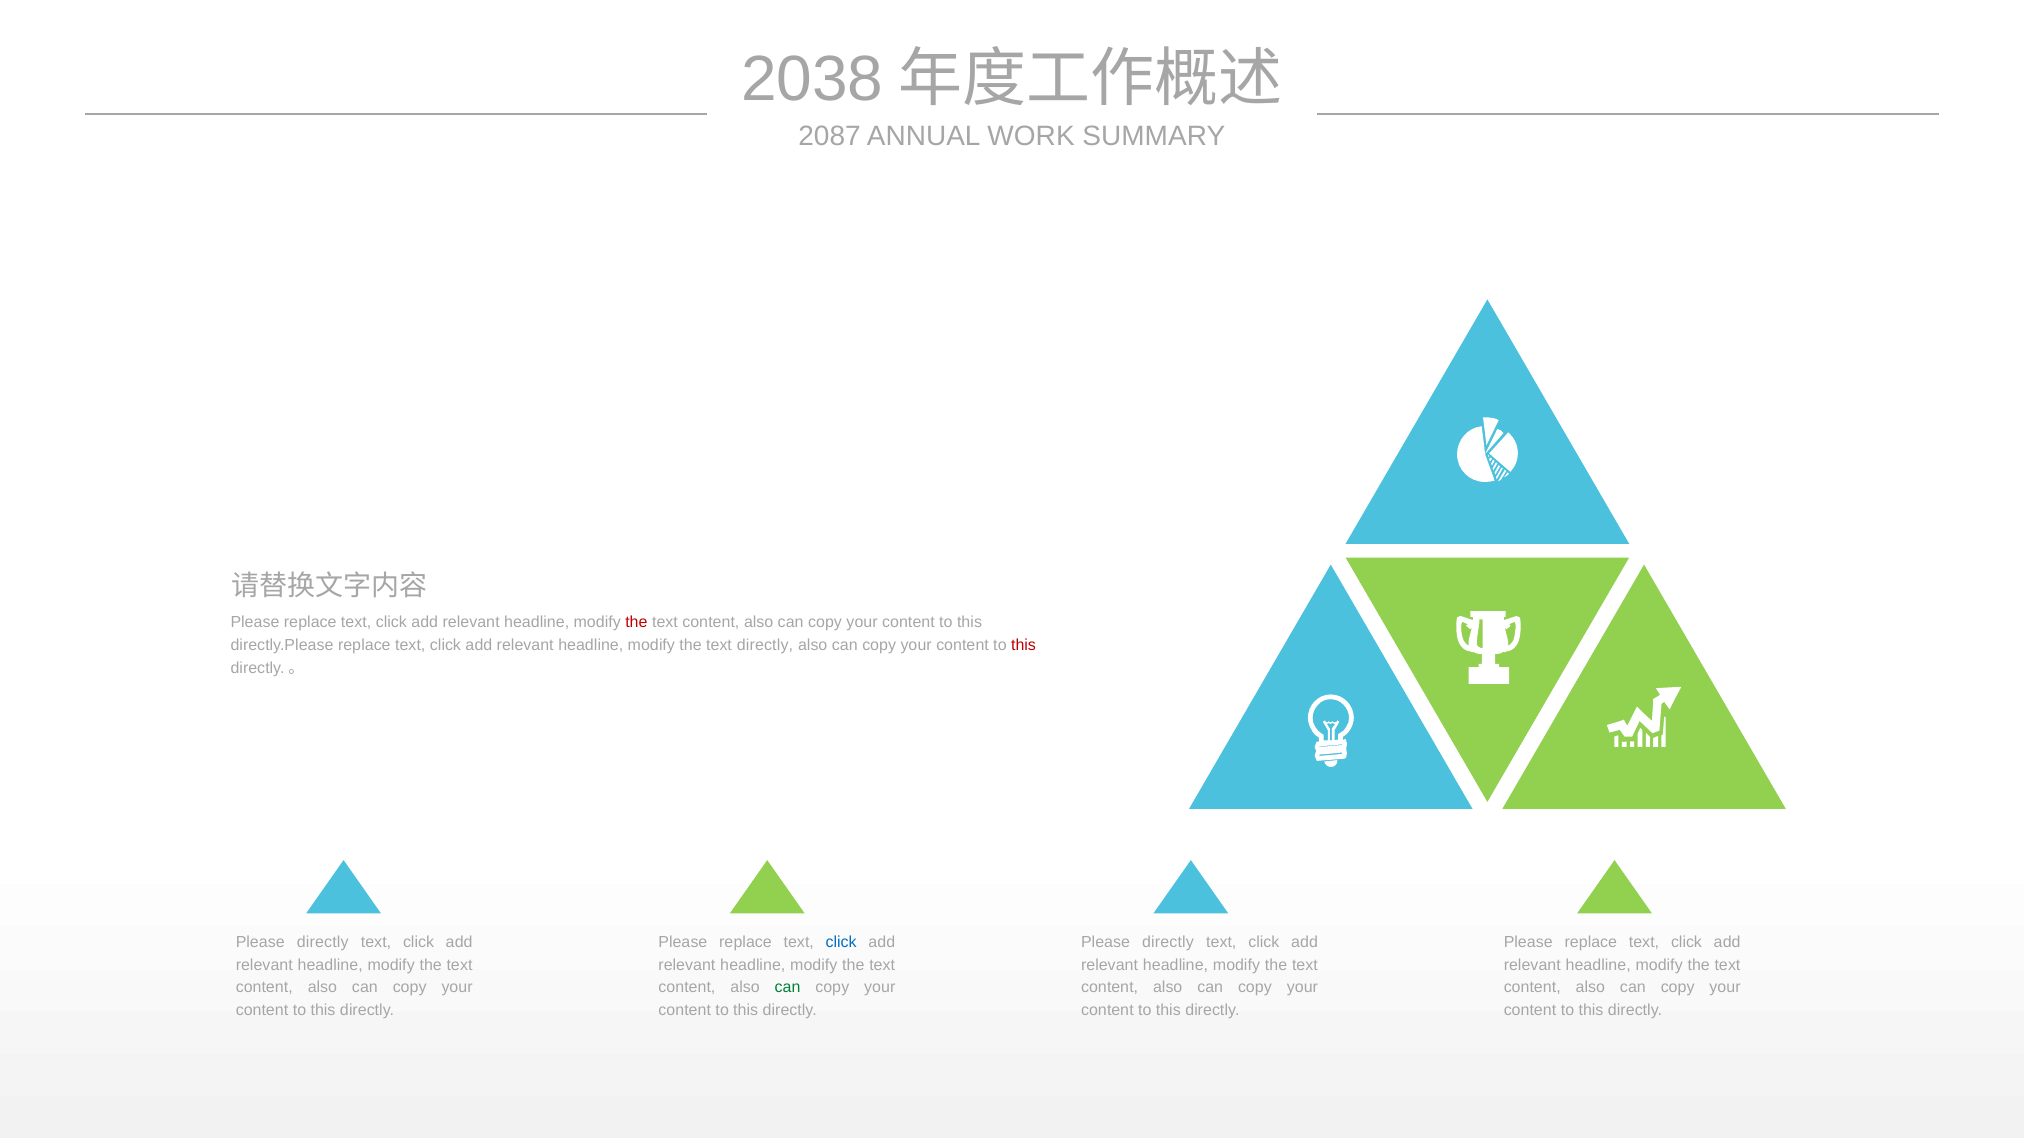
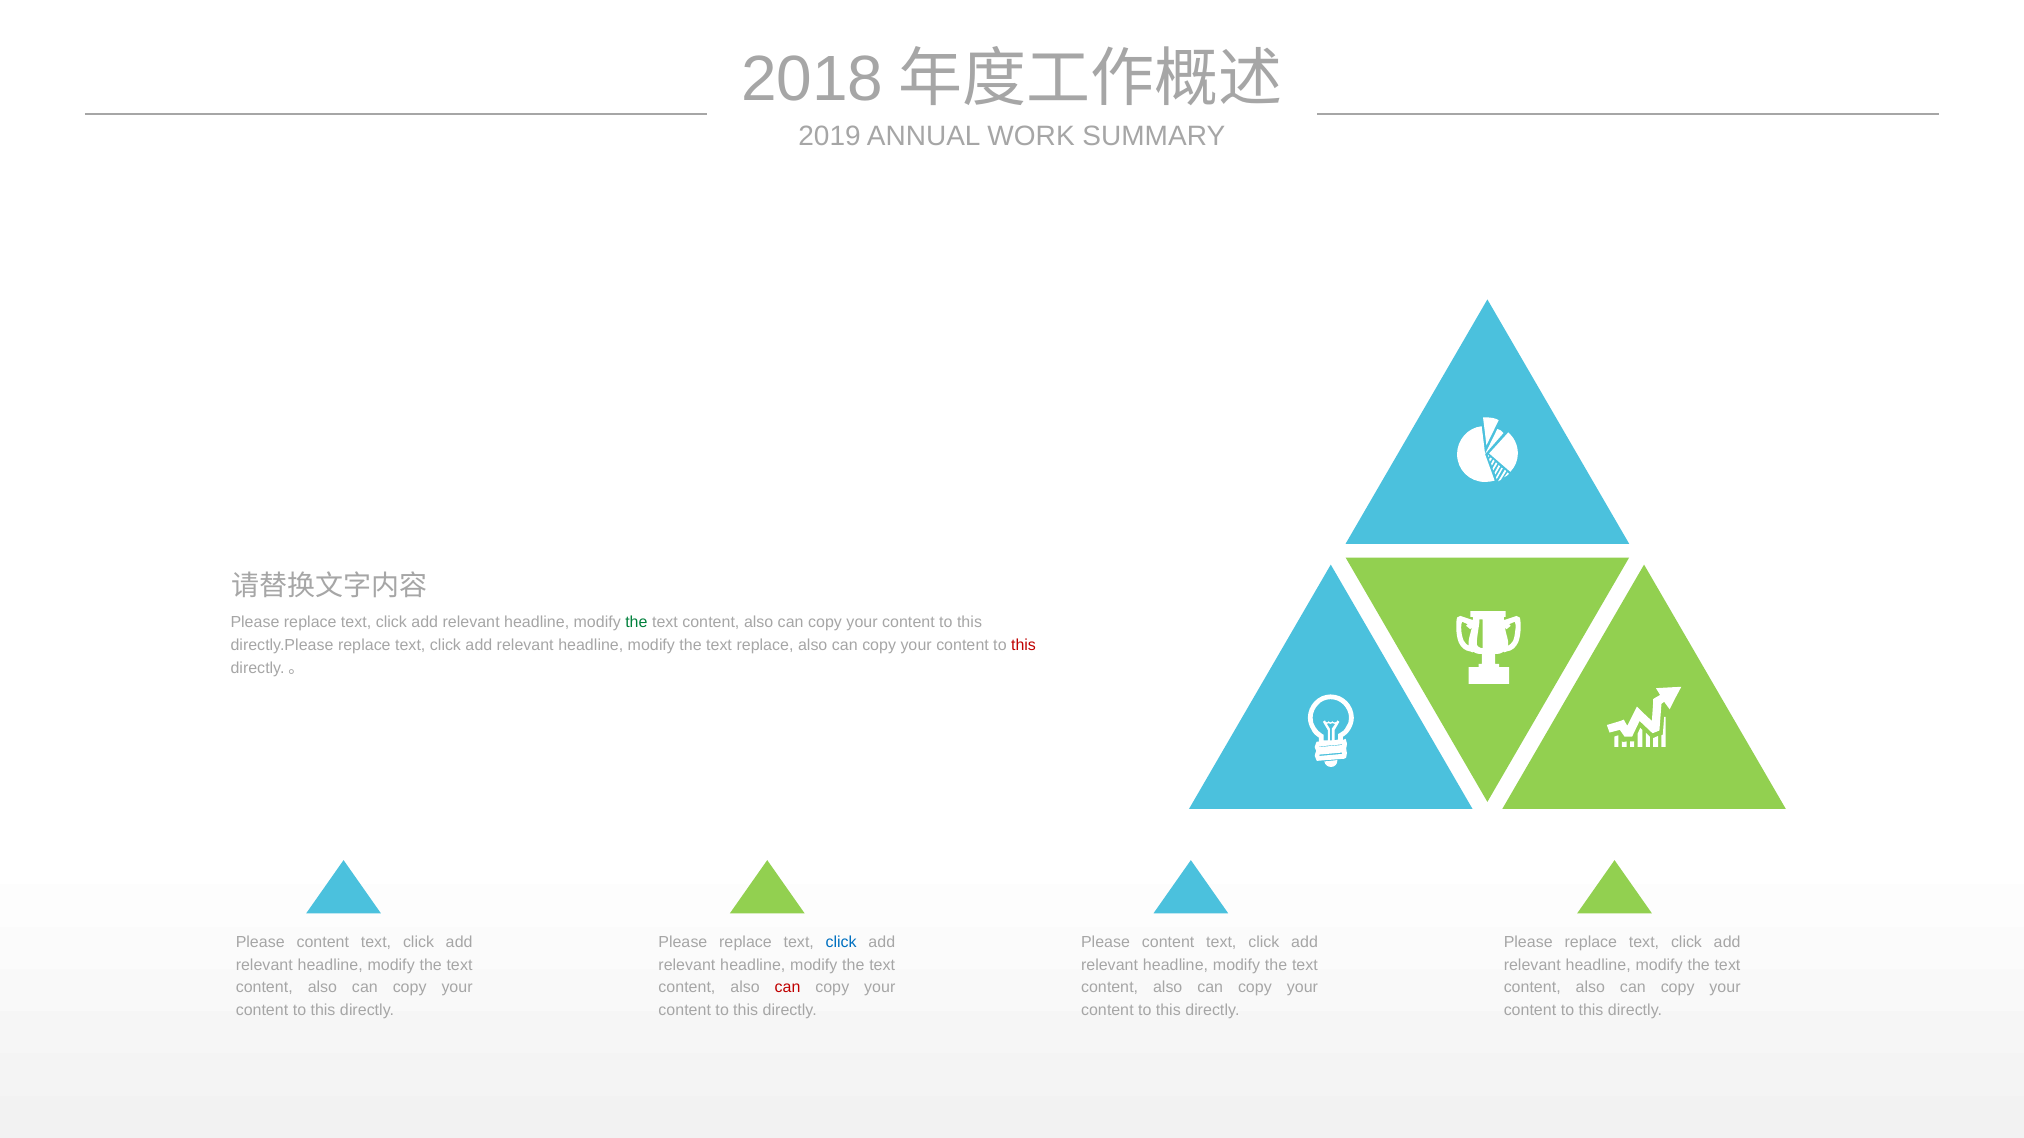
2038: 2038 -> 2018 (812, 80)
2087: 2087 -> 2019 (830, 136)
the colour: red -> green (636, 623)
text directly: directly -> replace (765, 646)
directly: directly -> content (323, 942)
directly: directly -> content (1168, 942)
can colour: green -> red (788, 988)
